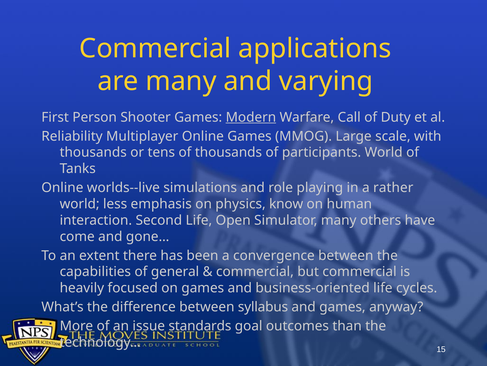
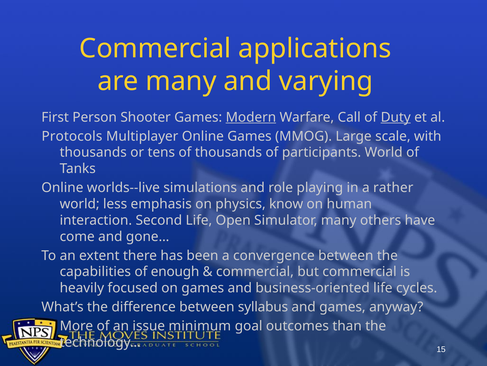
Duty underline: none -> present (396, 117)
Reliability: Reliability -> Protocols (72, 136)
general: general -> enough (175, 271)
standards: standards -> minimum (200, 325)
